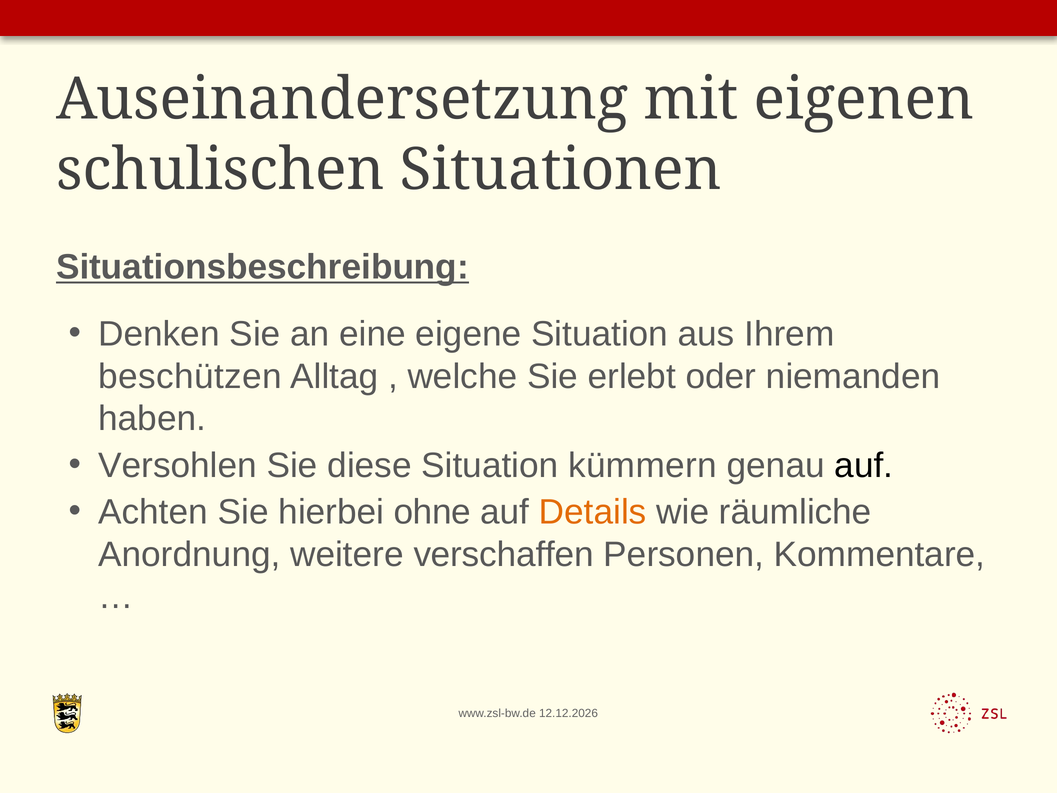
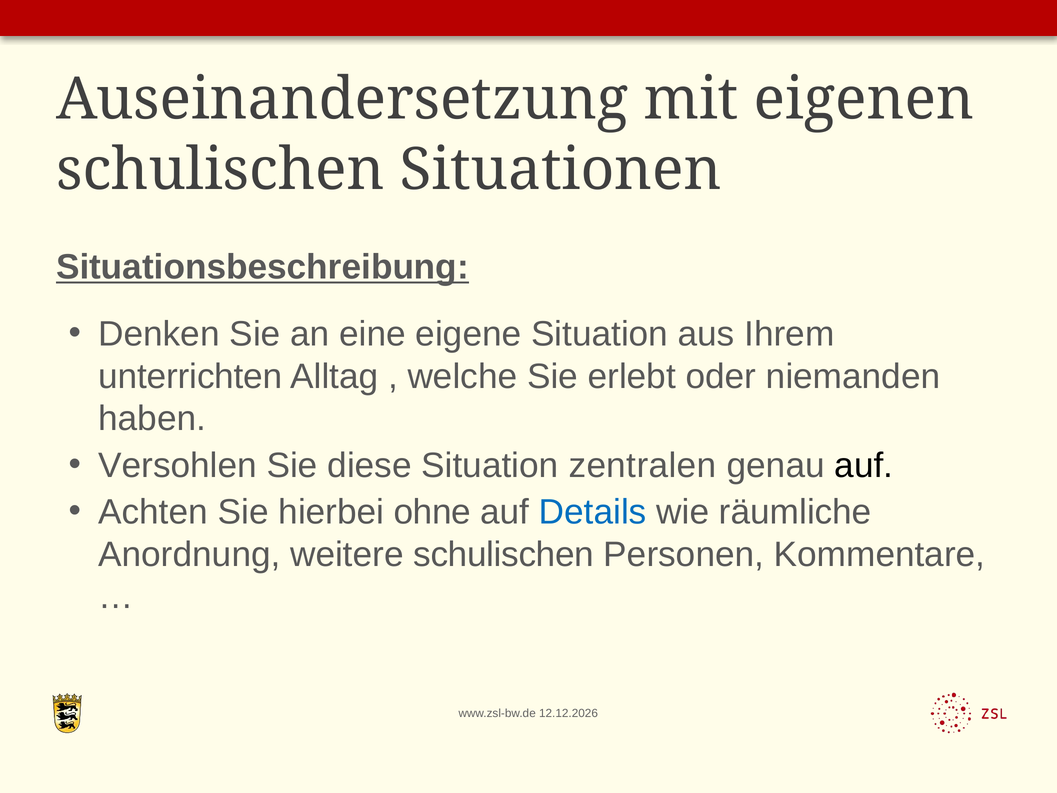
beschützen: beschützen -> unterrichten (190, 376)
kümmern: kümmern -> zentralen (642, 465)
Details colour: orange -> blue (593, 512)
weitere verschaffen: verschaffen -> schulischen (504, 554)
